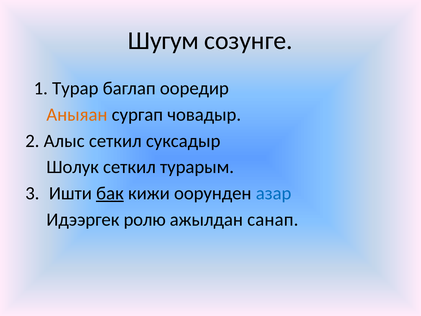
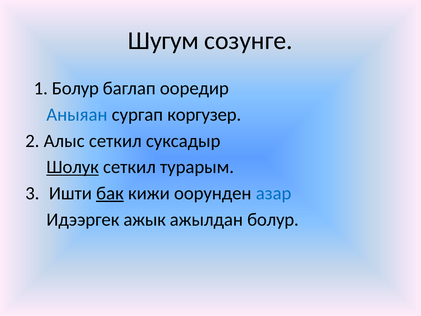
1 Турар: Турар -> Болур (75, 88)
Аныяан colour: orange -> blue (77, 115)
човадыр: човадыр -> коргузер (204, 115)
Шолук underline: none -> present (73, 167)
ролю: ролю -> ажык (145, 219)
ажылдан санап: санап -> болур (273, 219)
